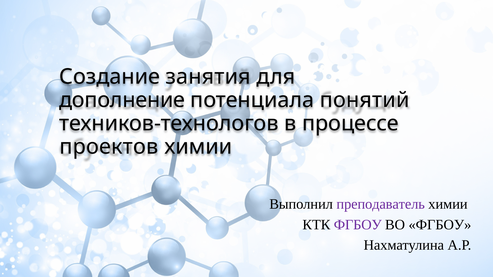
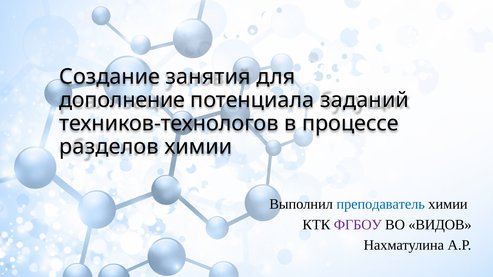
понятий: понятий -> заданий (365, 100)
проектов: проектов -> разделов (109, 147)
преподаватель colour: purple -> blue (381, 204)
ВО ФГБОУ: ФГБОУ -> ВИДОВ (440, 225)
